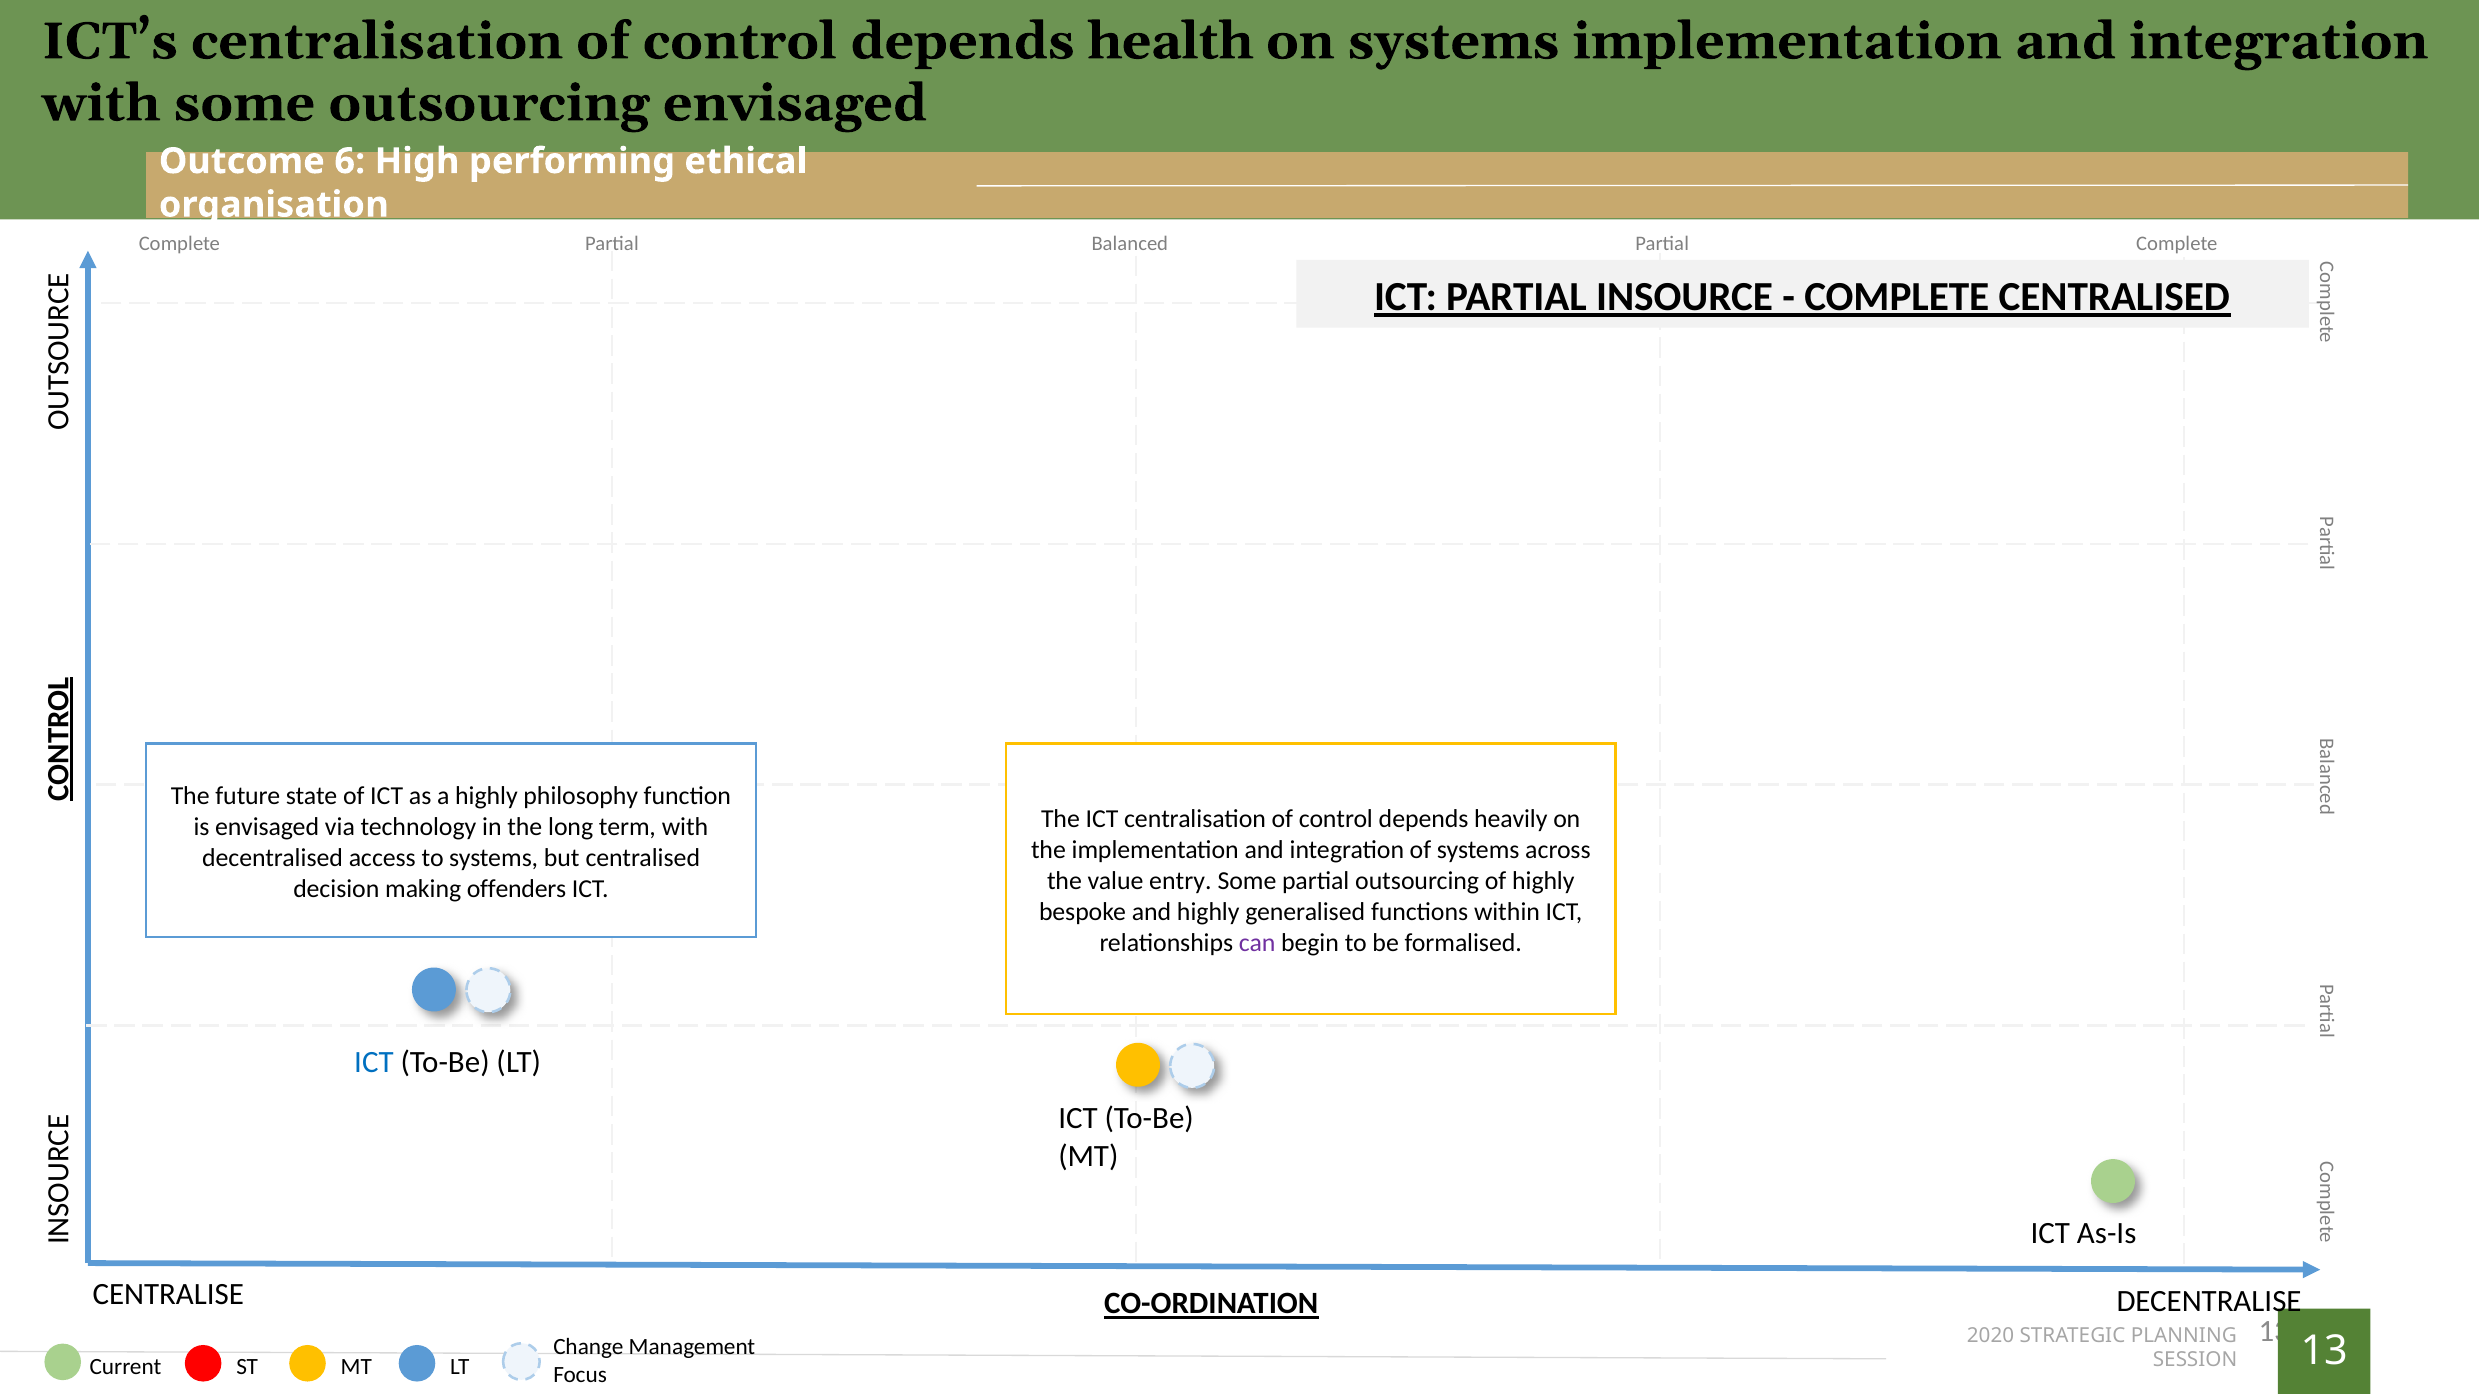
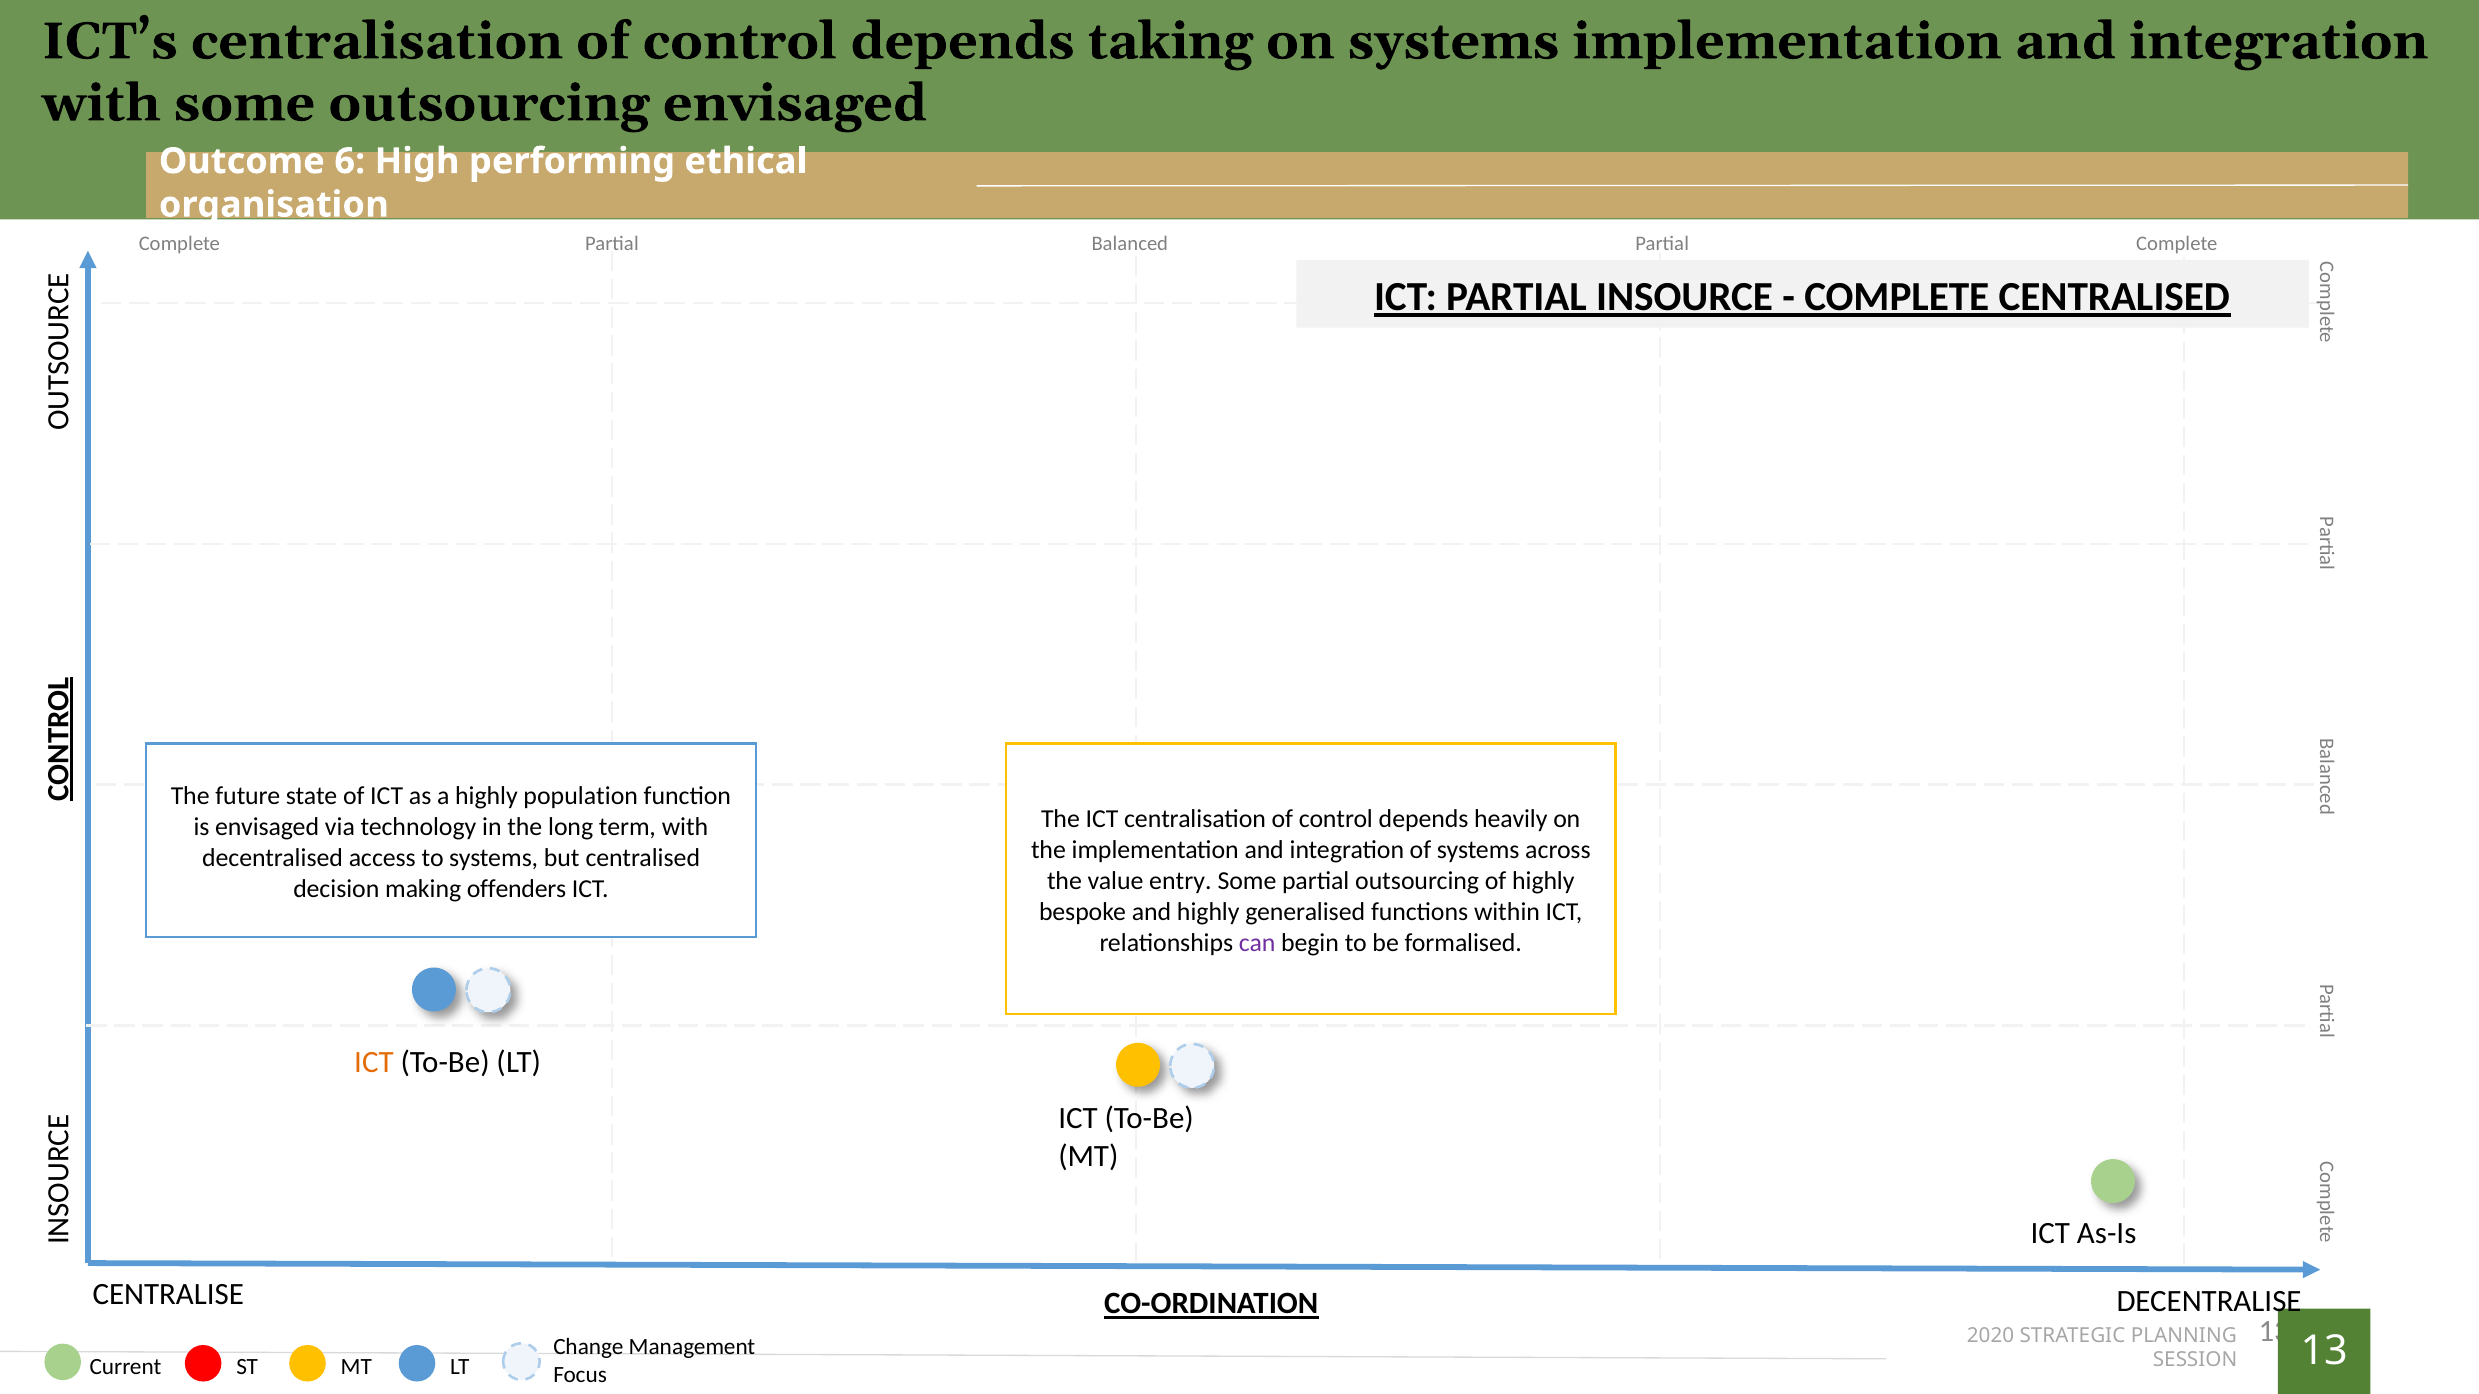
health: health -> taking (1170, 41)
philosophy: philosophy -> population (581, 796)
ICT colour: blue -> orange (374, 1062)
